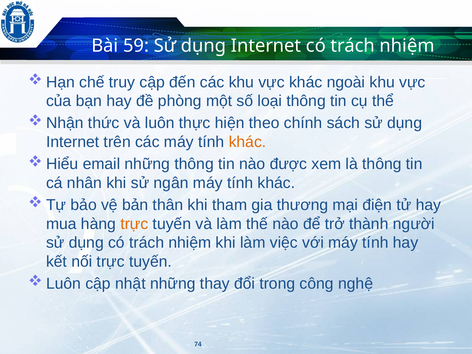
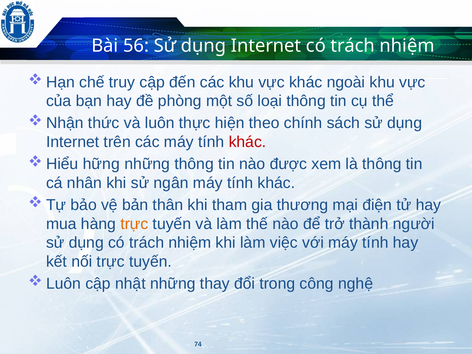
59: 59 -> 56 (136, 46)
khác colour: orange -> red (247, 142)
email: email -> hững (101, 164)
